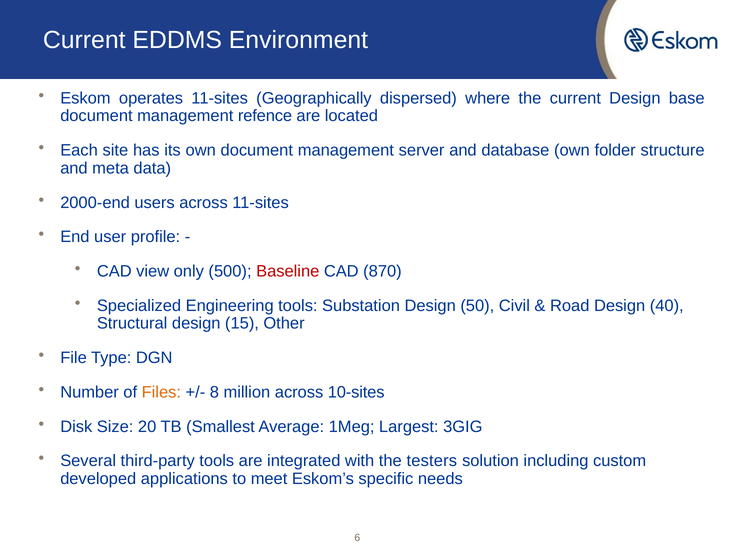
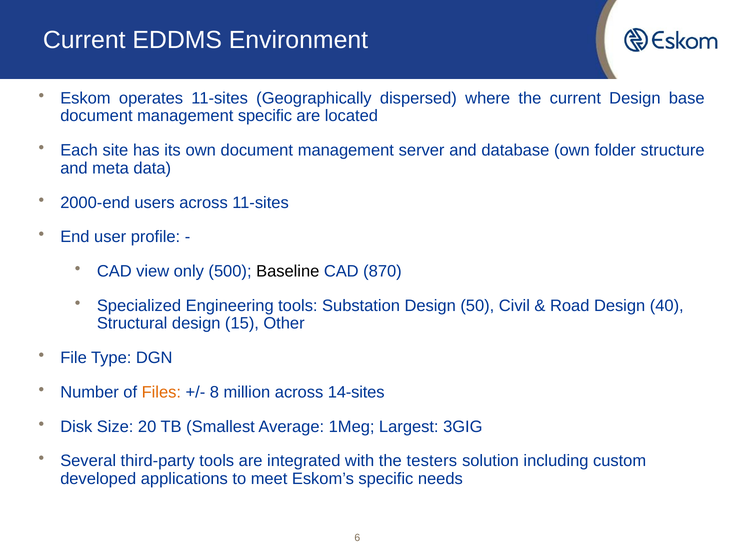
management refence: refence -> specific (265, 116)
Baseline colour: red -> black (288, 271)
10-sites: 10-sites -> 14-sites (356, 392)
